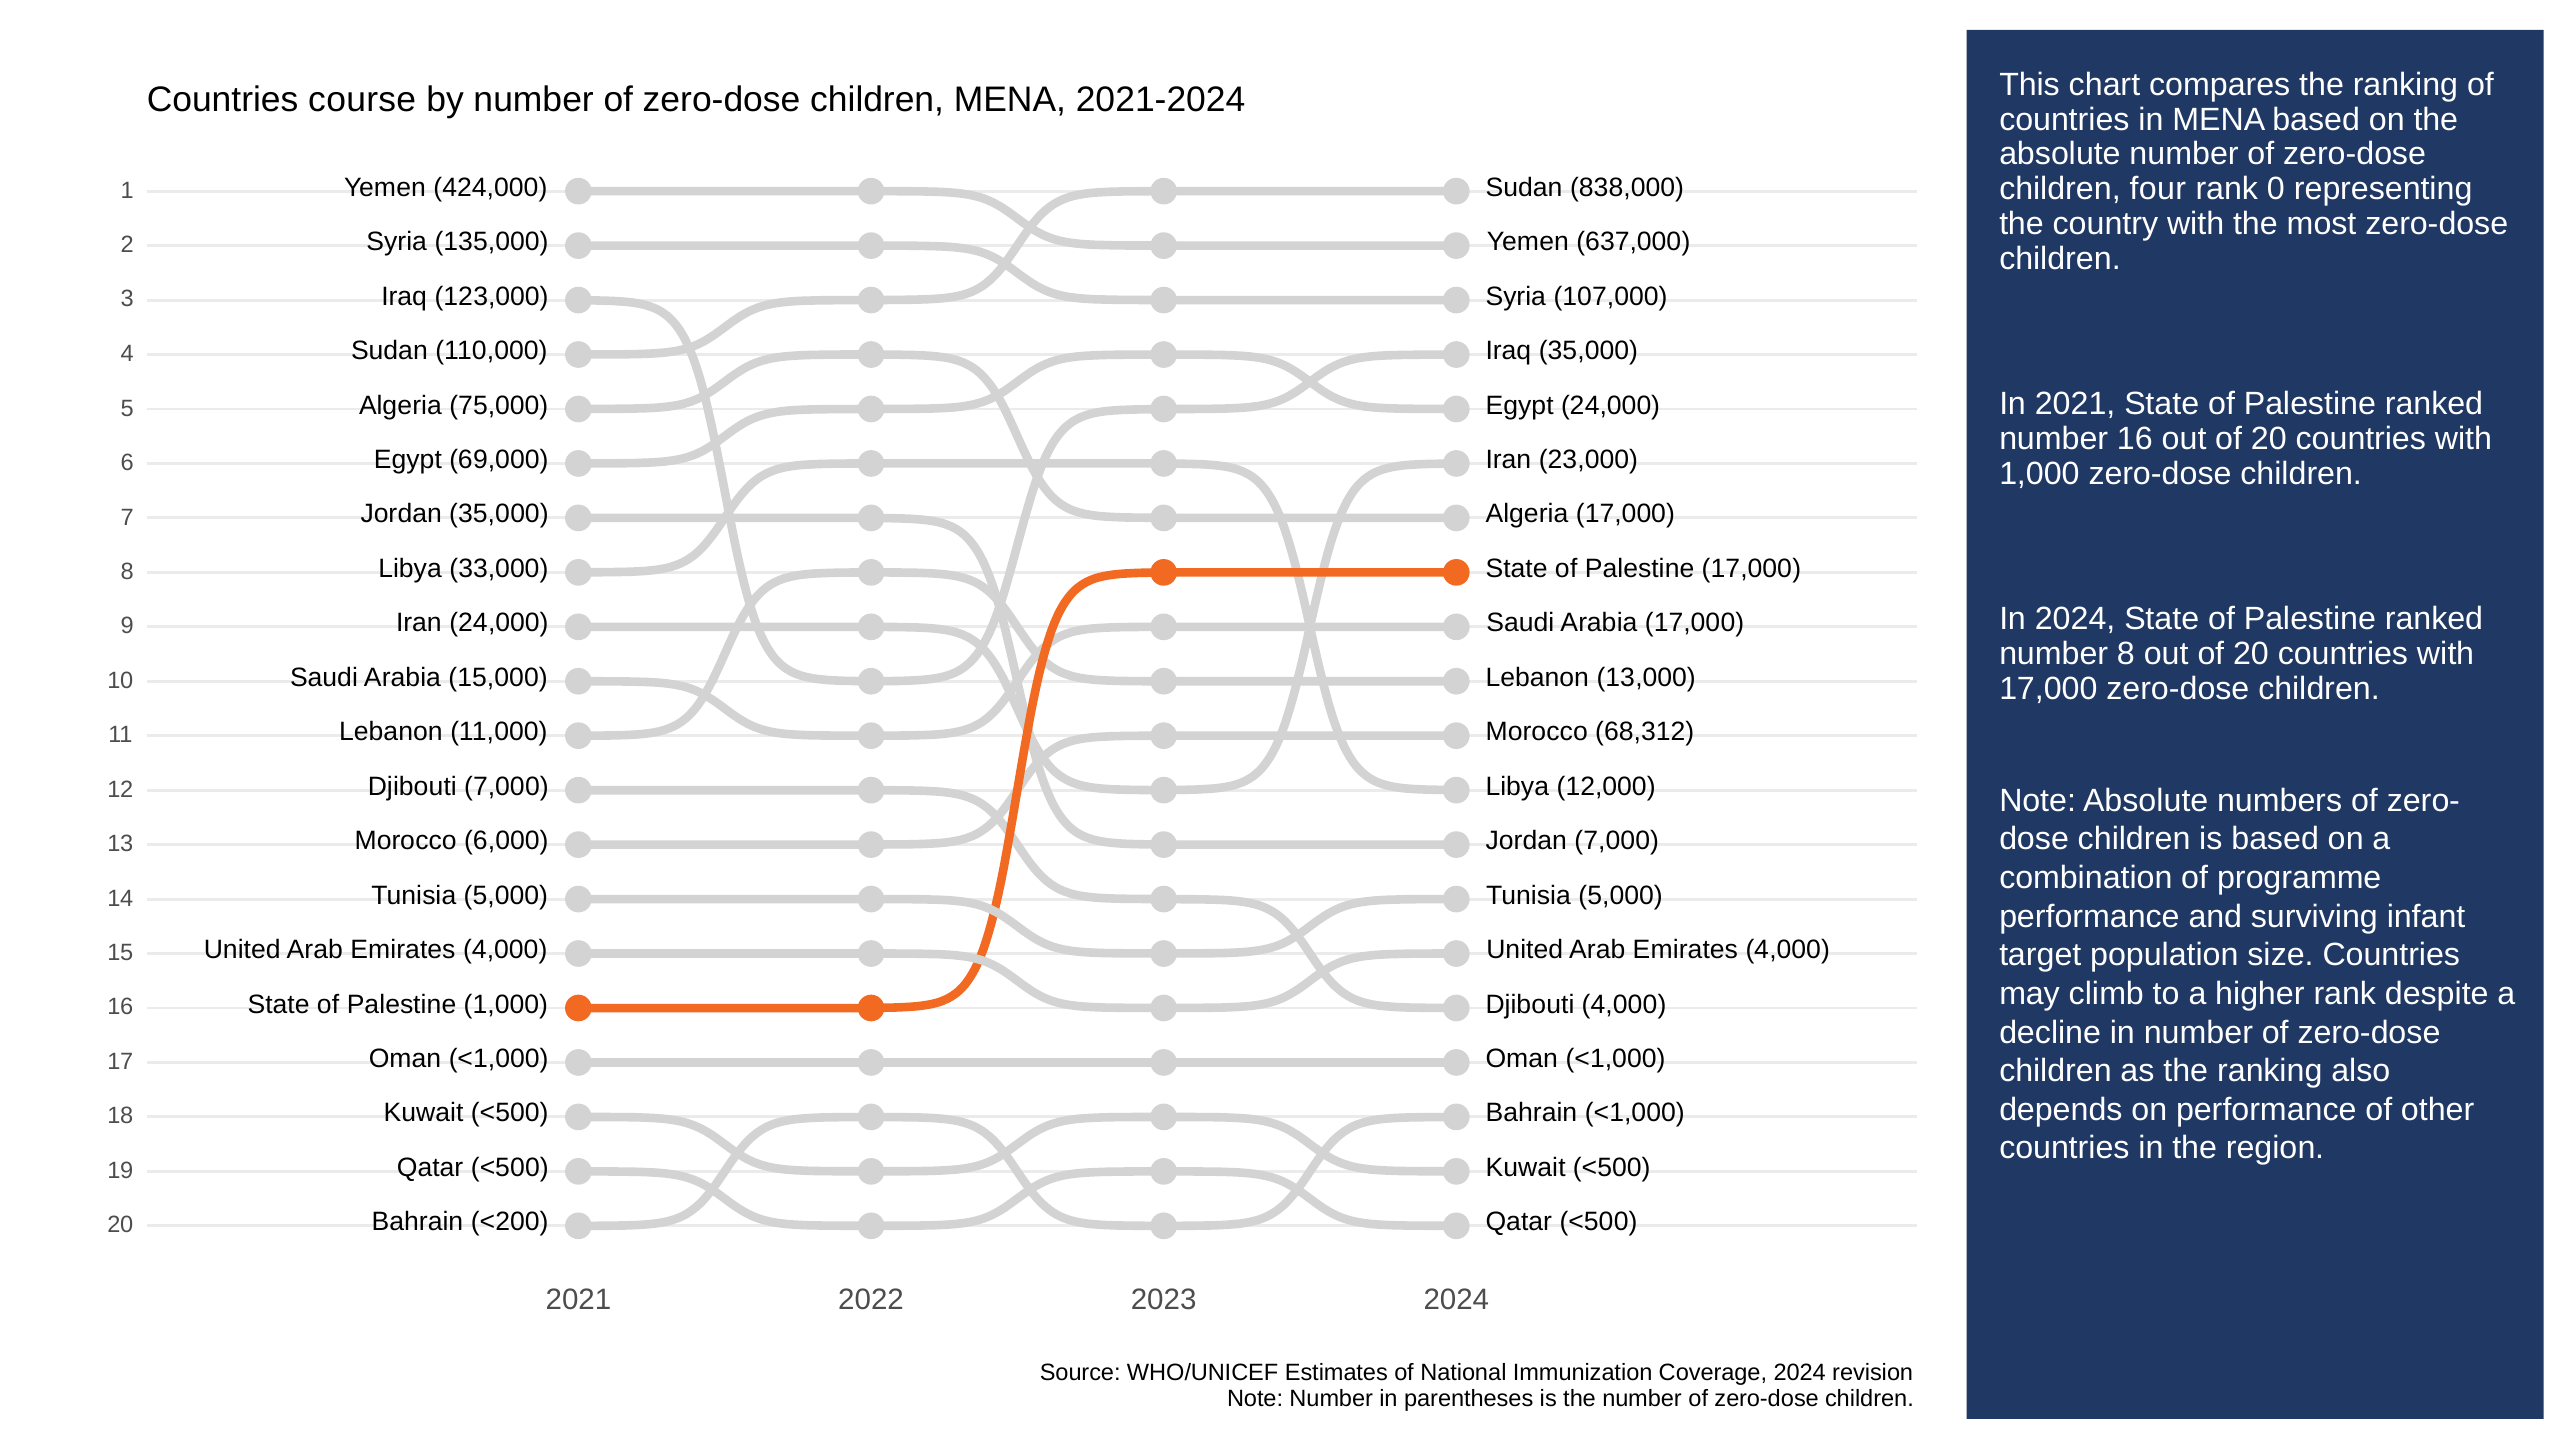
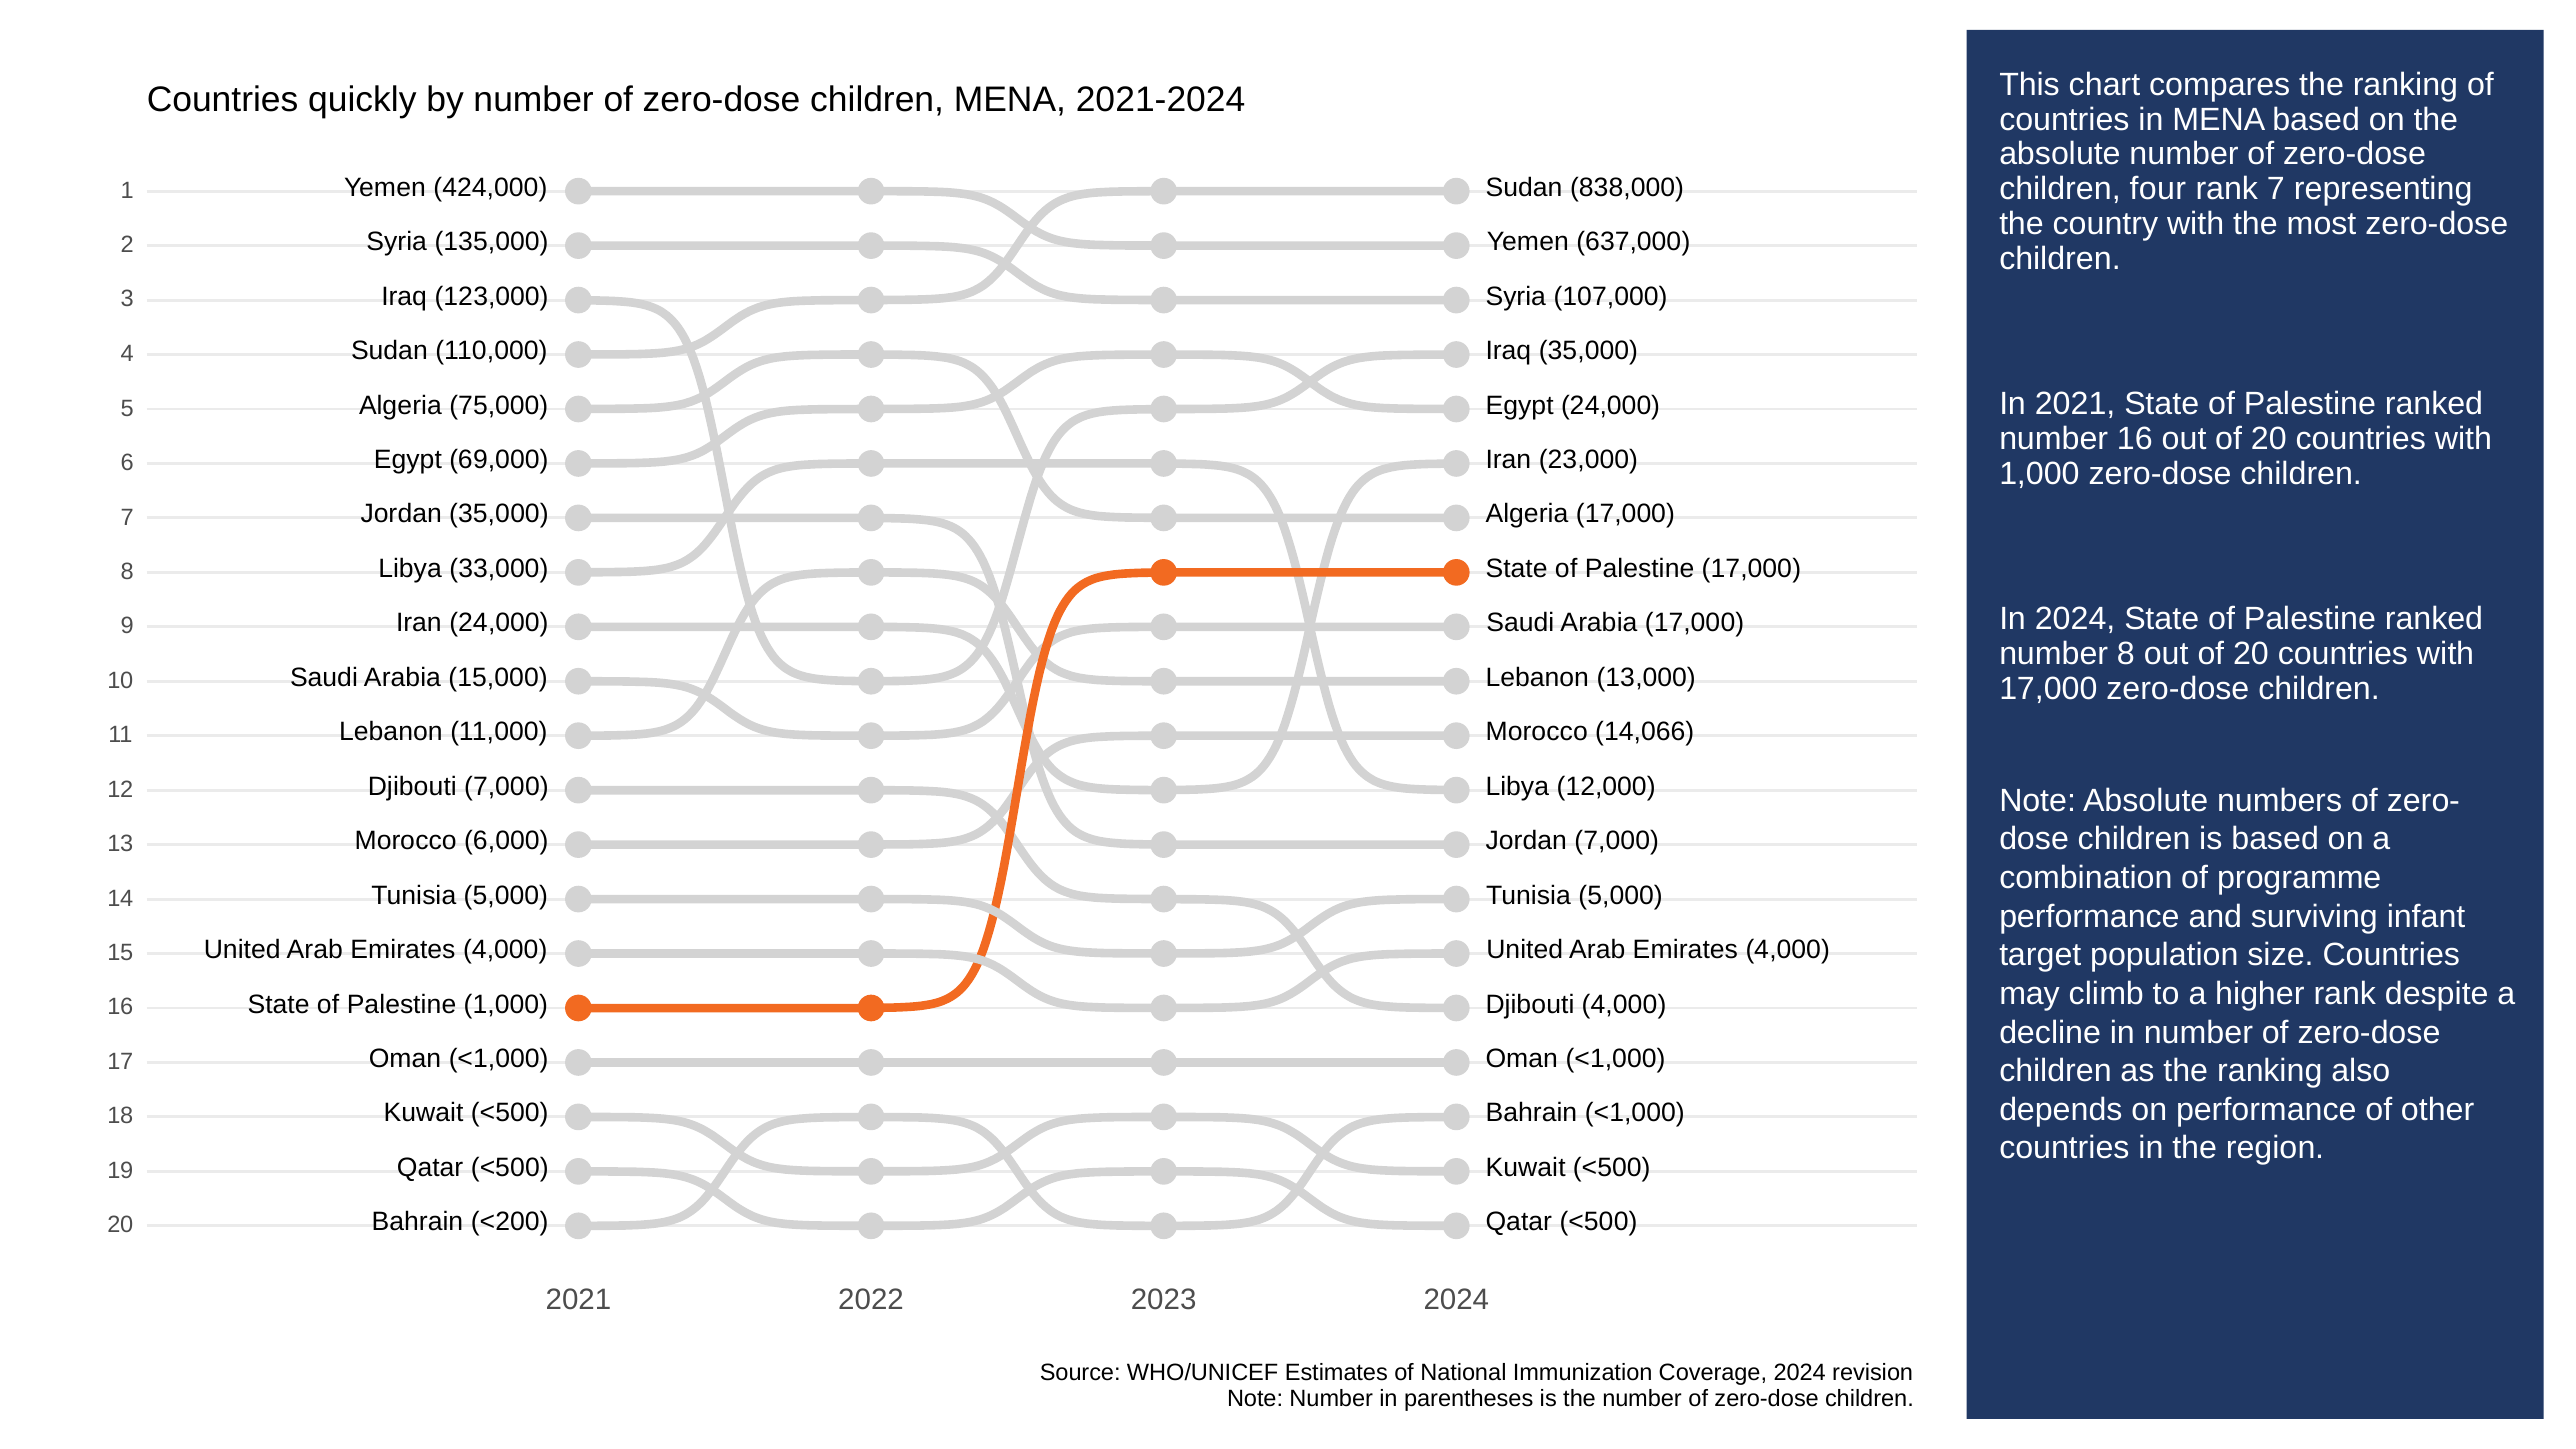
course: course -> quickly (362, 100)
rank 0: 0 -> 7 (2276, 189)
68,312: 68,312 -> 14,066 (1645, 732)
